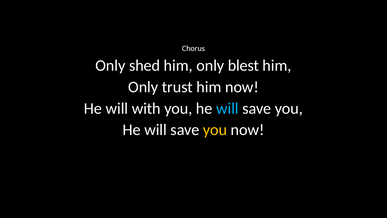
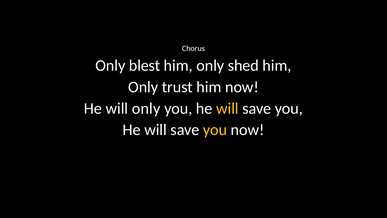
shed: shed -> blest (145, 65)
blest: blest -> shed (243, 65)
will with: with -> only (146, 108)
will colour: light blue -> yellow (227, 108)
